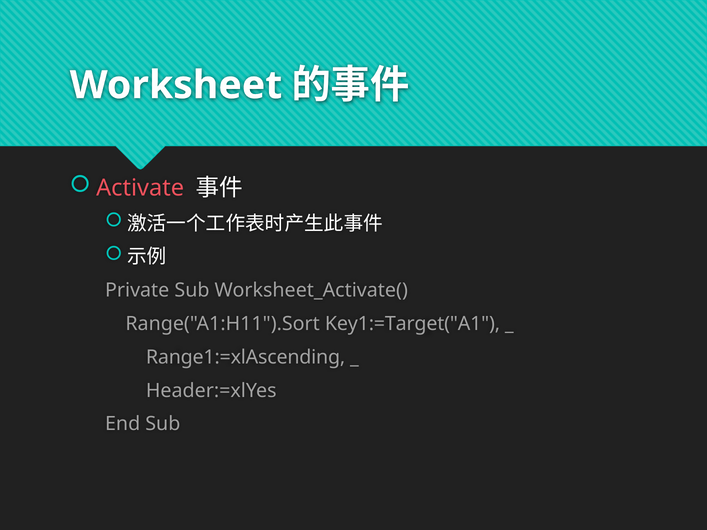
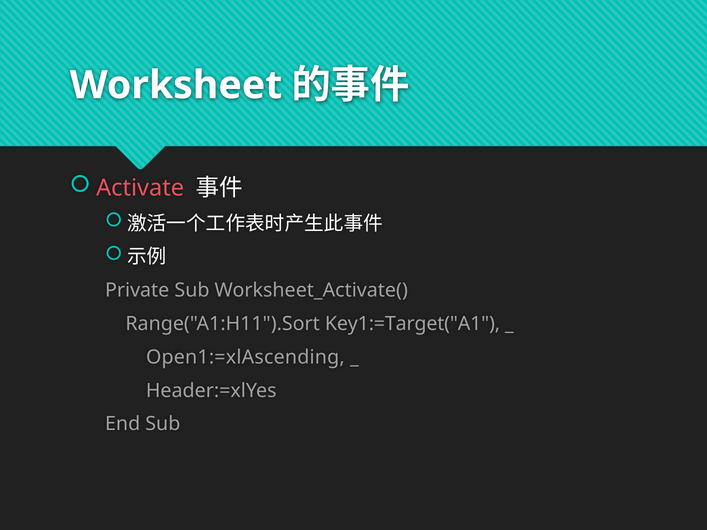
Range1:=xlAscending: Range1:=xlAscending -> Open1:=xlAscending (245, 357)
